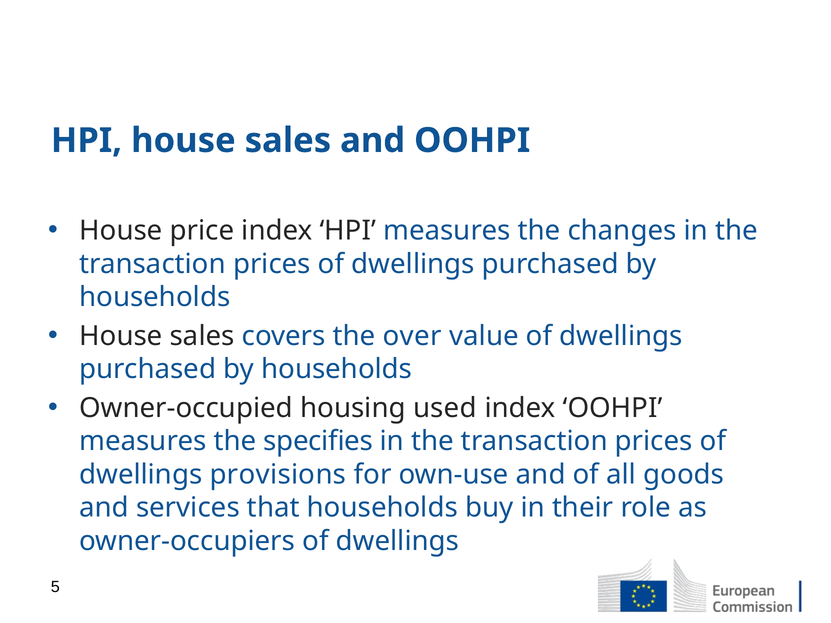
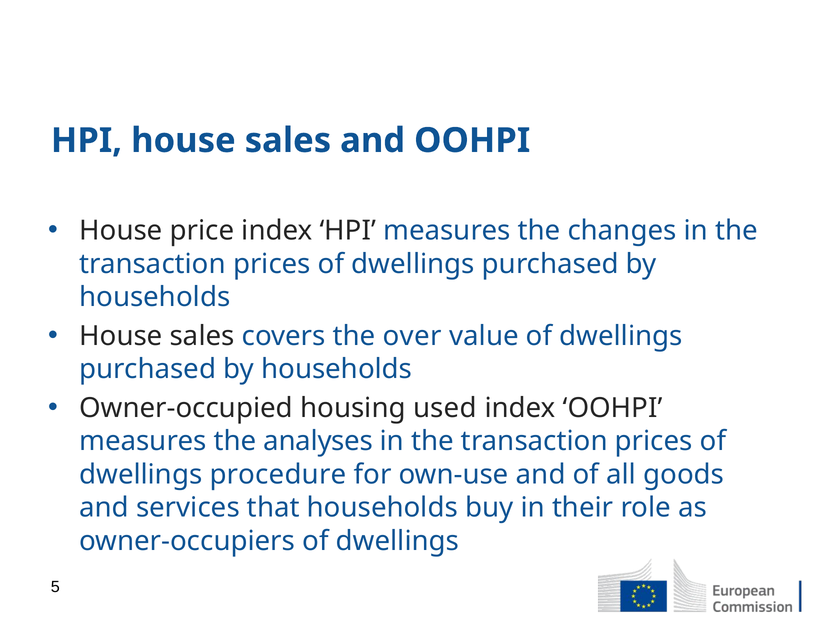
specifies: specifies -> analyses (318, 441)
provisions: provisions -> procedure (278, 475)
